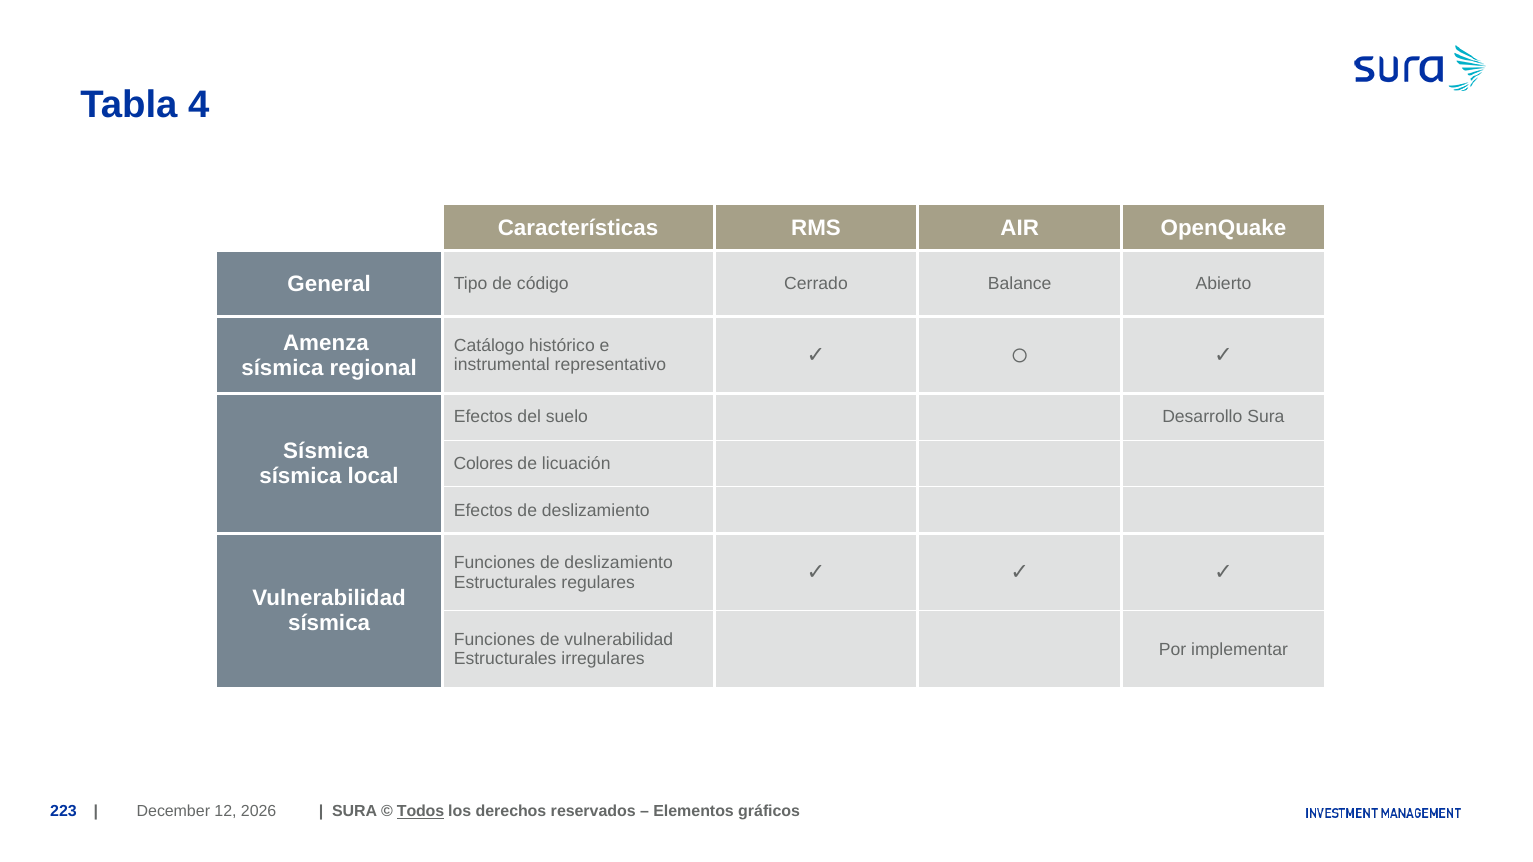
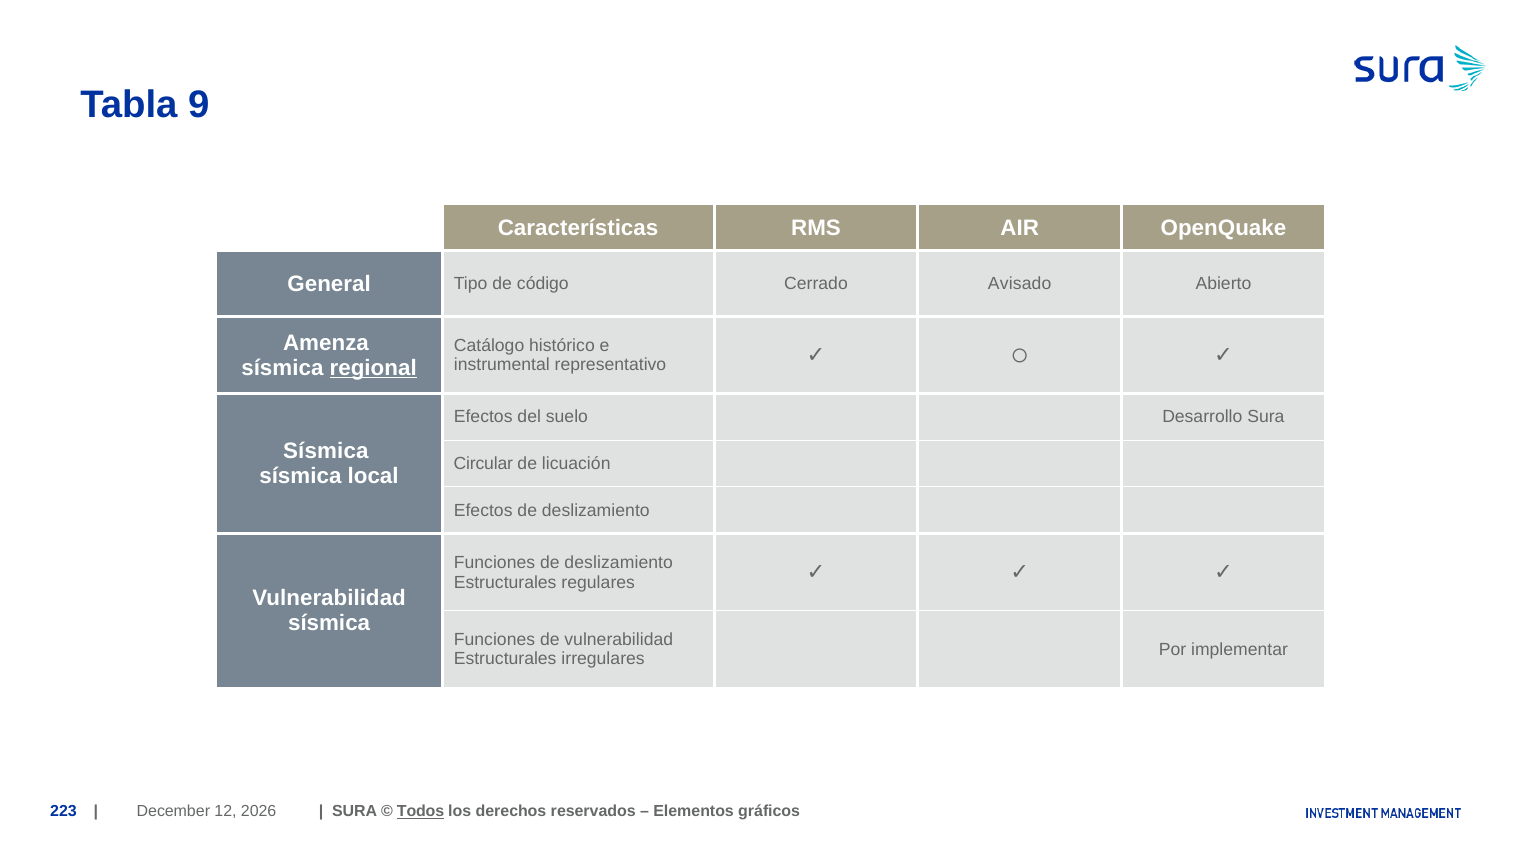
4: 4 -> 9 (199, 105)
Balance: Balance -> Avisado (1020, 284)
regional underline: none -> present (373, 368)
Colores: Colores -> Circular (483, 464)
